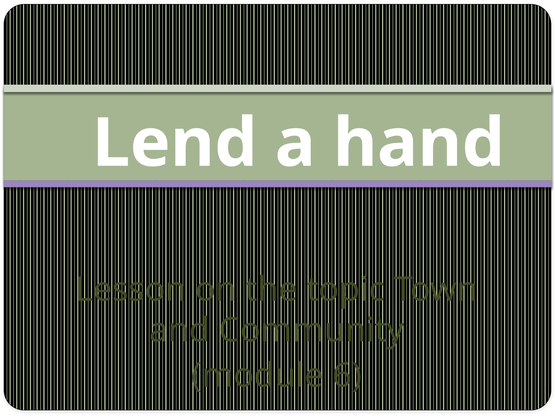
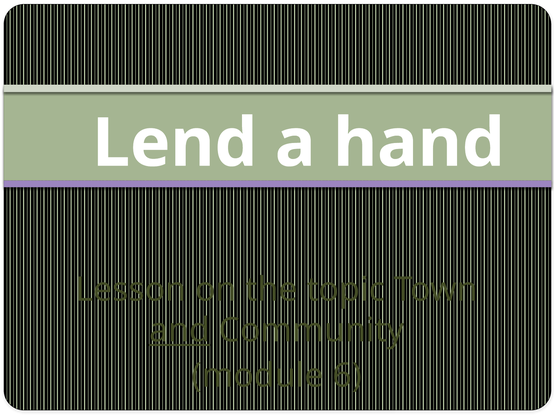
and underline: none -> present (179, 331)
